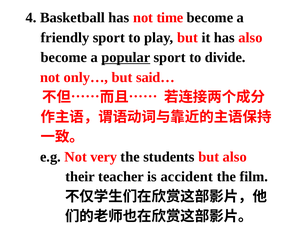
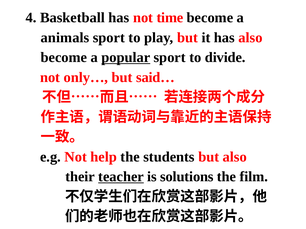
friendly: friendly -> animals (65, 38)
very: very -> help (104, 157)
teacher underline: none -> present (121, 177)
accident: accident -> solutions (187, 177)
